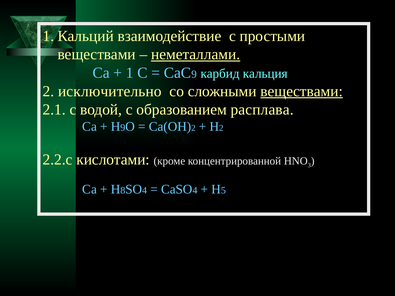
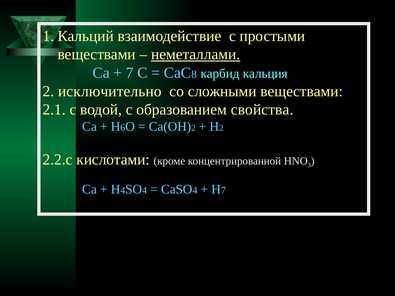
1: 1 -> 7 (130, 73)
9: 9 -> 8 (194, 74)
веществами underline: present -> none (302, 91)
расплава: расплава -> свойства (262, 110)
9: 9 -> 6 (123, 128)
8: 8 -> 4 (123, 191)
5: 5 -> 7 (223, 191)
